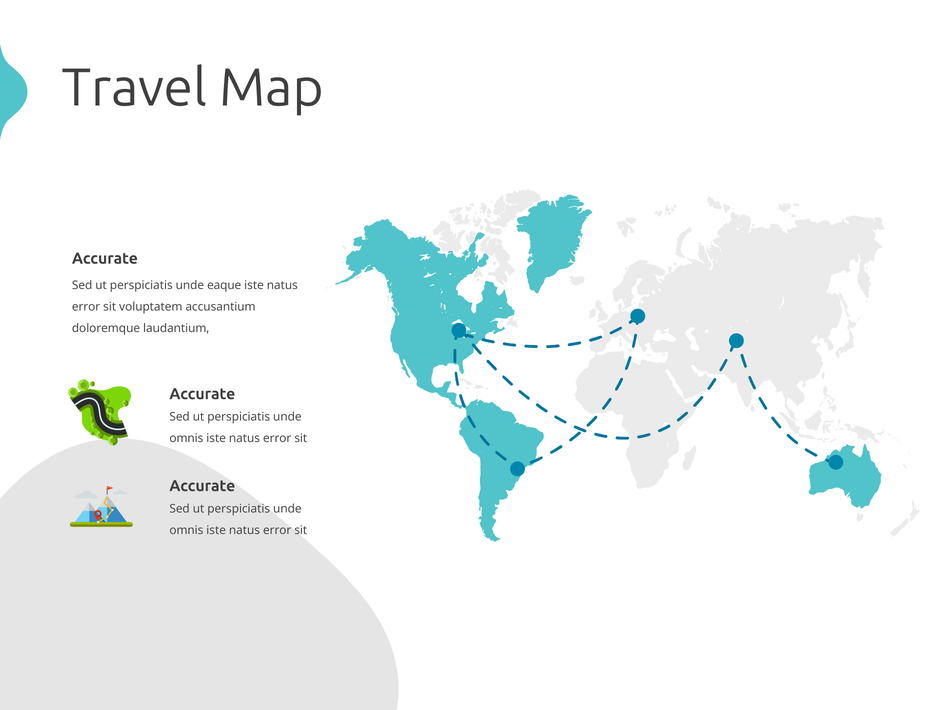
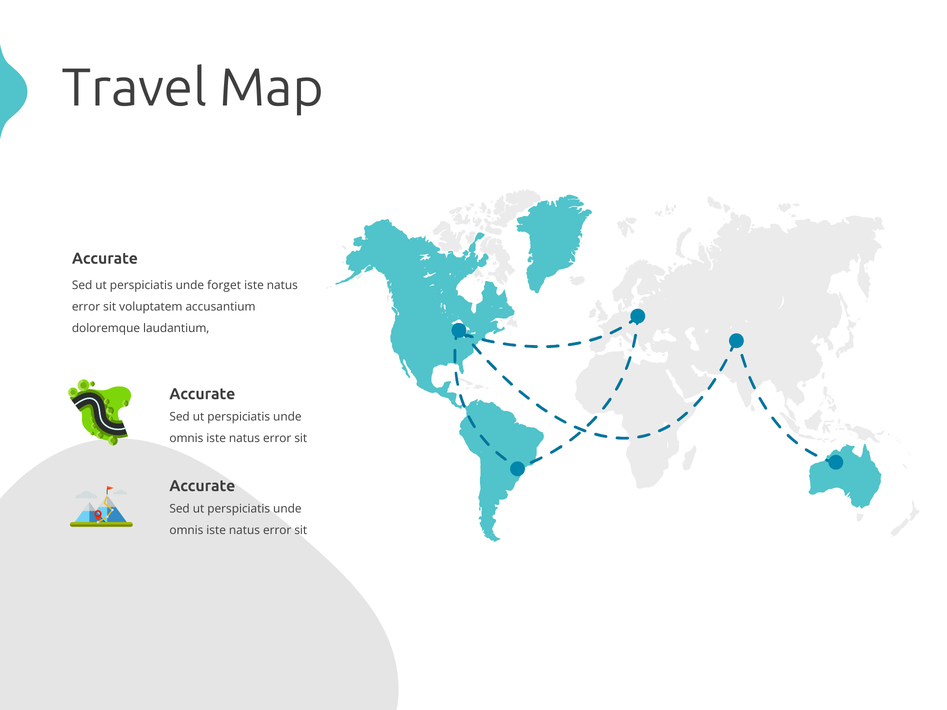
eaque: eaque -> forget (224, 286)
